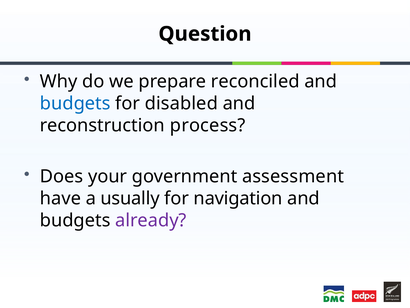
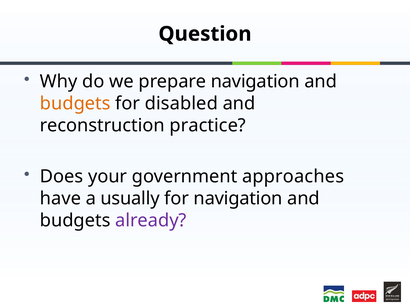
prepare reconciled: reconciled -> navigation (255, 82)
budgets colour: blue -> orange (75, 103)
process: process -> practice (208, 125)
assessment: assessment -> approaches (293, 176)
